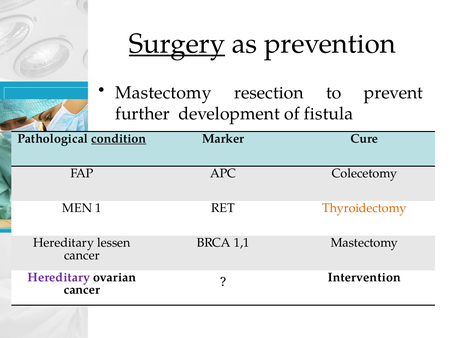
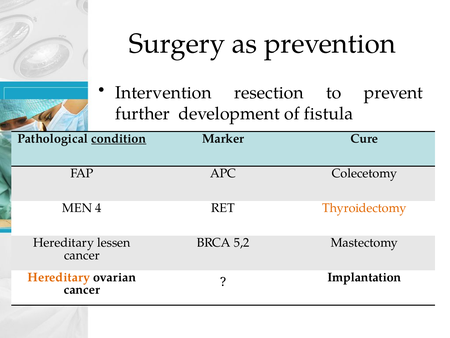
Surgery underline: present -> none (177, 44)
Mastectomy: Mastectomy -> Intervention (163, 93)
1: 1 -> 4 (98, 208)
1,1: 1,1 -> 5,2 (242, 242)
Hereditary colour: purple -> orange (59, 277)
Intervention: Intervention -> Implantation (364, 277)
